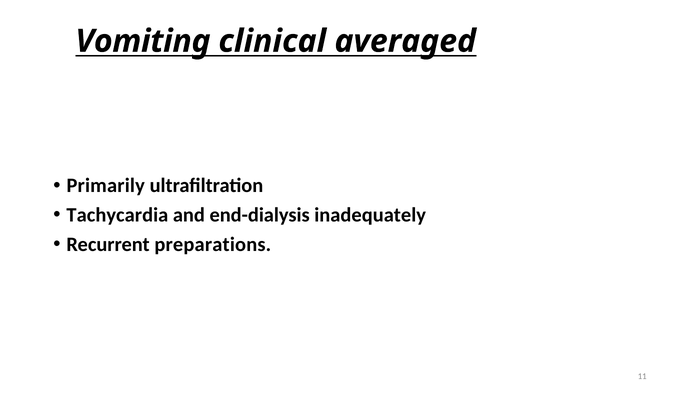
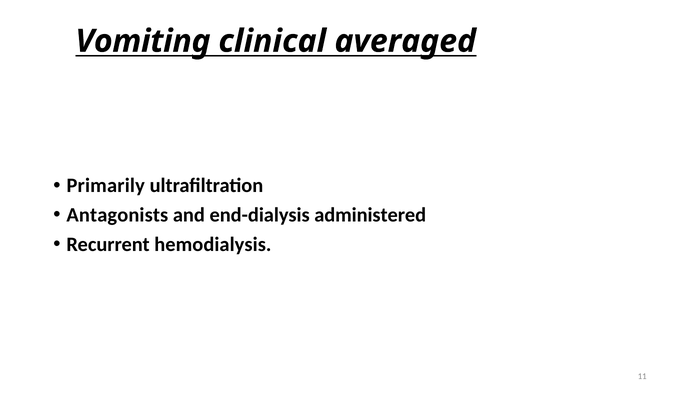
Tachycardia: Tachycardia -> Antagonists (117, 215)
inadequately: inadequately -> administered (370, 215)
preparations: preparations -> hemodialysis (213, 244)
